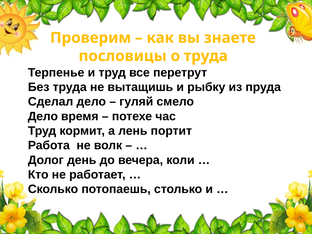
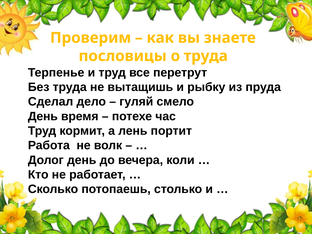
Дело: Дело -> День (43, 116)
